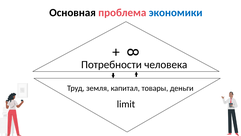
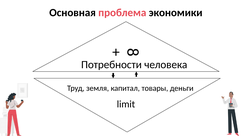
экономики colour: blue -> black (176, 13)
